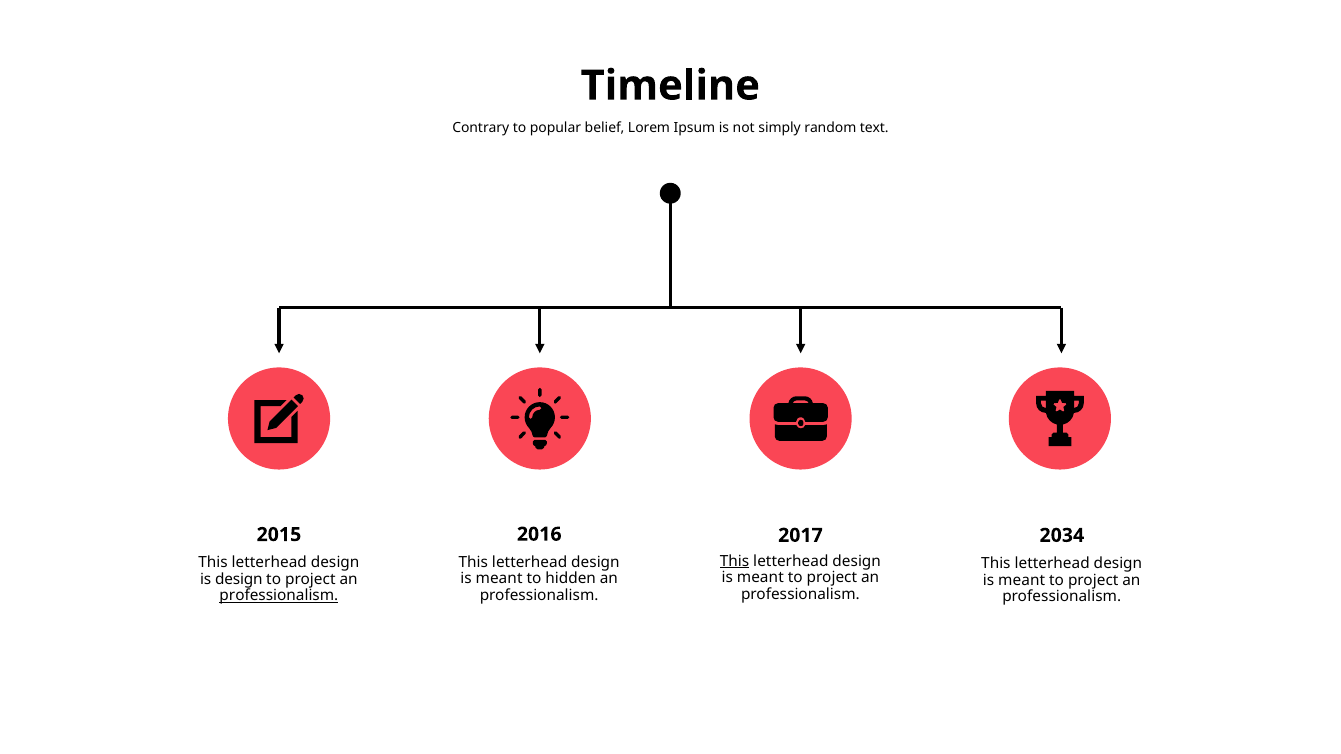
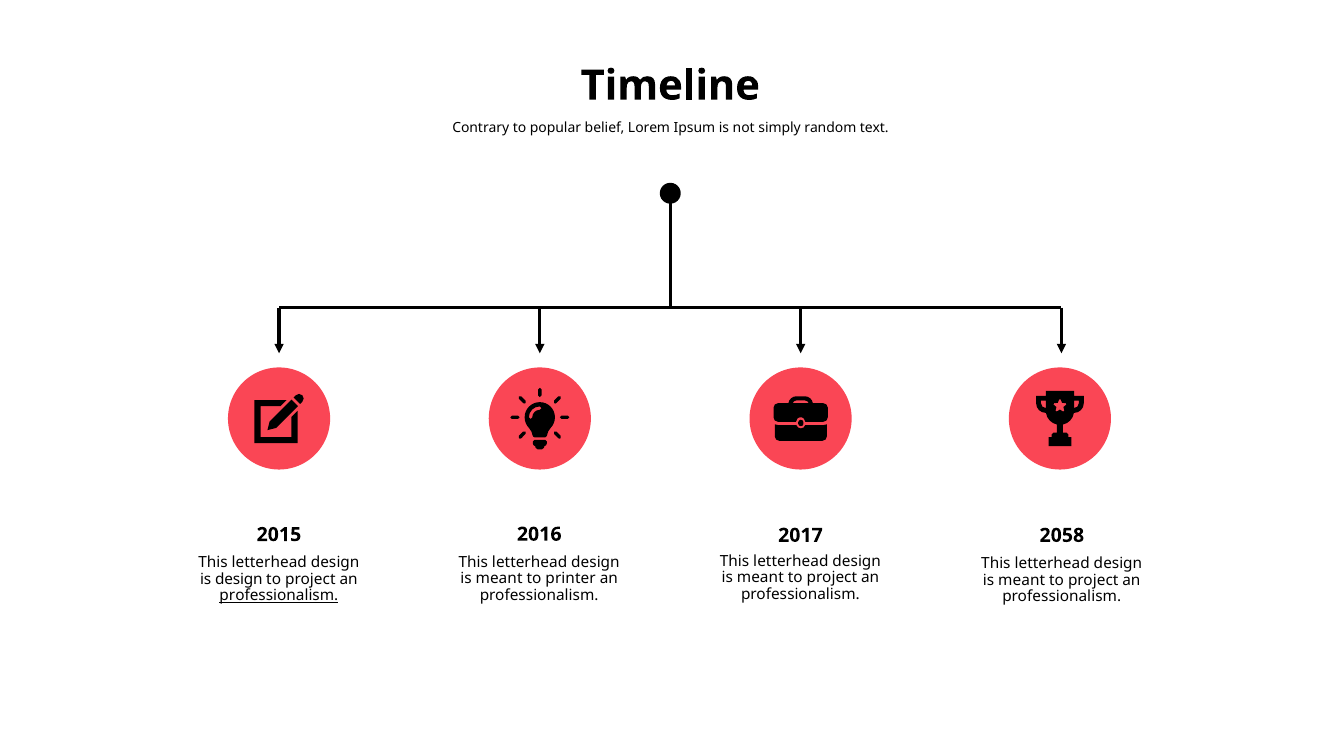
2034: 2034 -> 2058 (1062, 536)
This underline: present -> none (735, 561)
hidden: hidden -> printer (571, 579)
